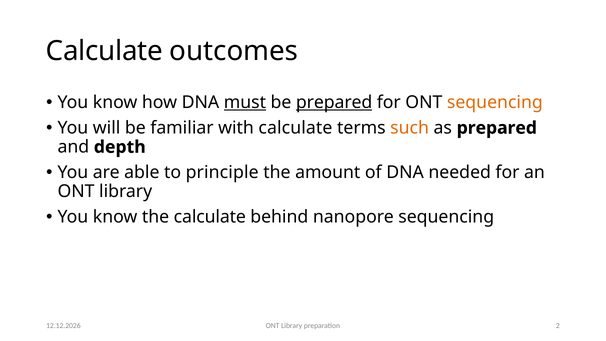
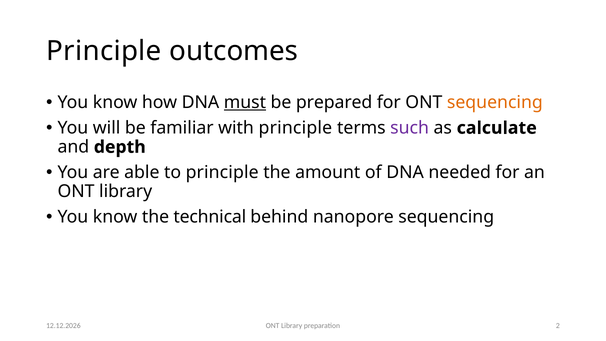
Calculate: Calculate -> Principle (104, 51)
prepared underline: present -> none (334, 102)
with calculate: calculate -> principle (295, 128)
such colour: orange -> purple (410, 128)
as prepared: prepared -> calculate (497, 128)
the calculate: calculate -> technical (210, 217)
